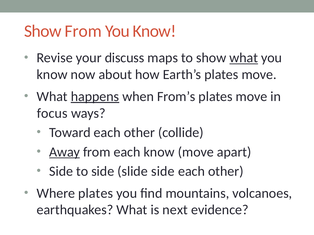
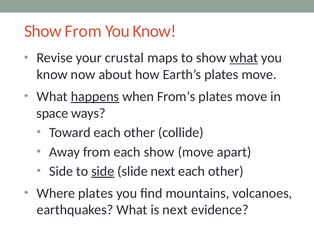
discuss: discuss -> crustal (124, 58)
focus: focus -> space (52, 114)
Away underline: present -> none (65, 152)
each know: know -> show (159, 152)
side underline: none -> present (103, 172)
slide side: side -> next (163, 172)
